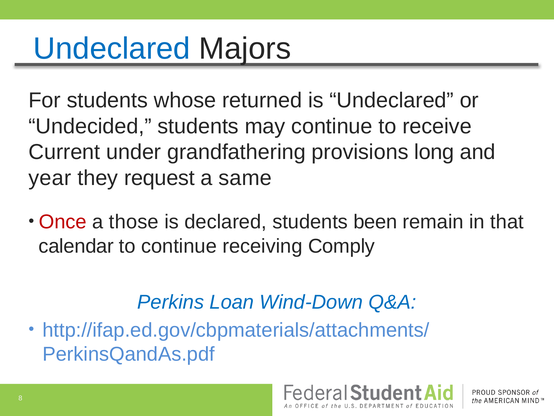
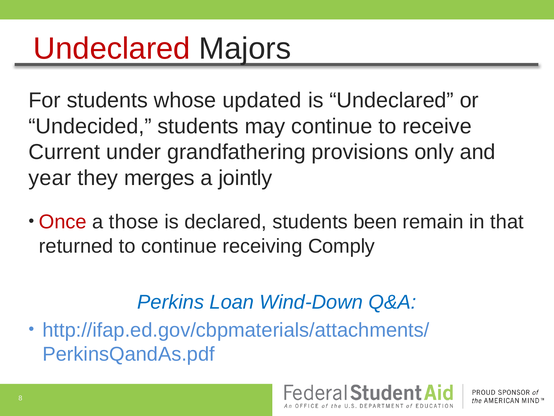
Undeclared colour: blue -> red (112, 48)
returned: returned -> updated (262, 100)
long: long -> only (434, 152)
request: request -> merges (159, 178)
same: same -> jointly (245, 178)
calendar: calendar -> returned (76, 246)
